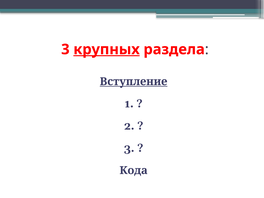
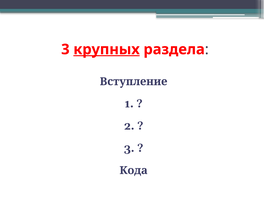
Вступление underline: present -> none (134, 82)
